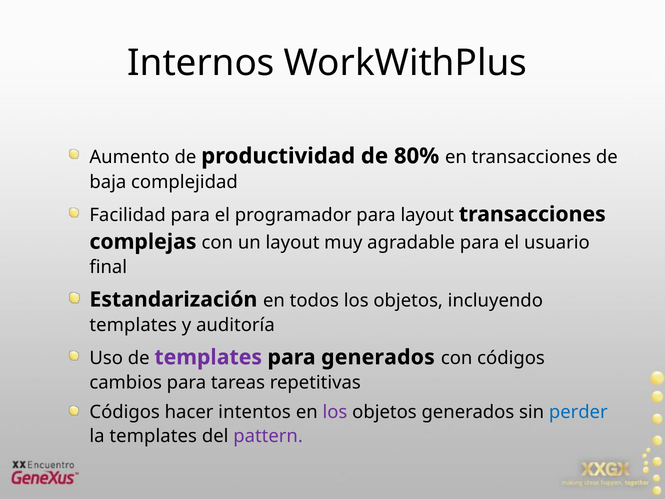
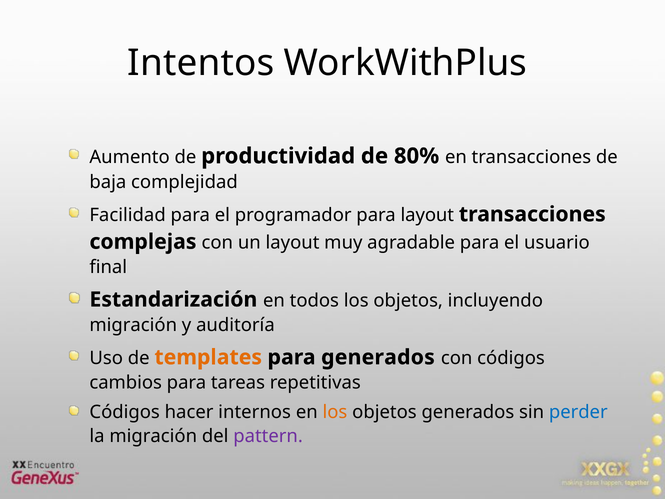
Internos: Internos -> Intentos (201, 63)
templates: templates -> migración (133, 325)
templates colour: purple -> orange (208, 357)
intentos: intentos -> internos (255, 412)
los colour: purple -> orange (335, 412)
la templates: templates -> migración (153, 436)
